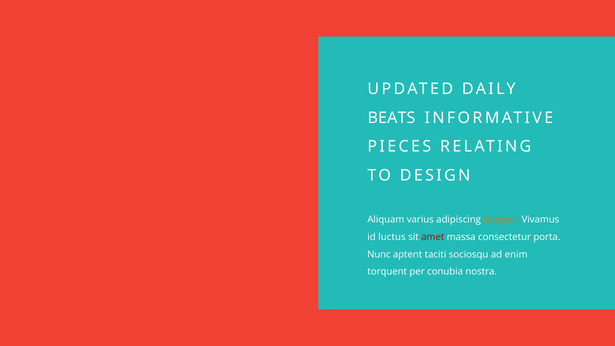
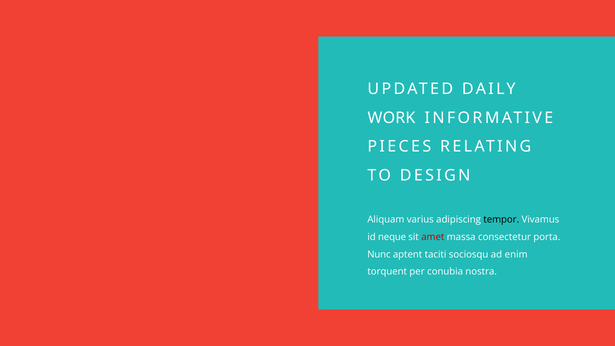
BEATS: BEATS -> WORK (391, 118)
tempor colour: orange -> black (501, 220)
luctus: luctus -> neque (392, 237)
